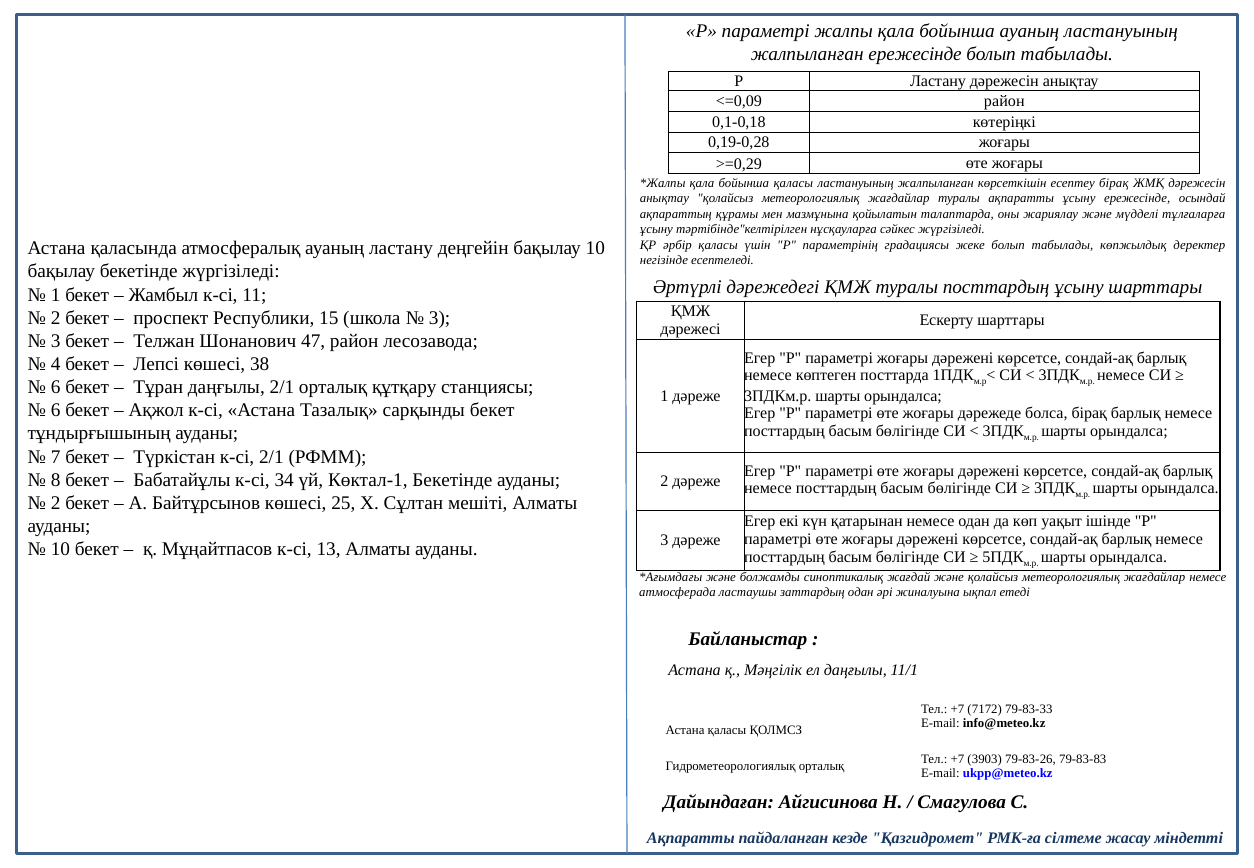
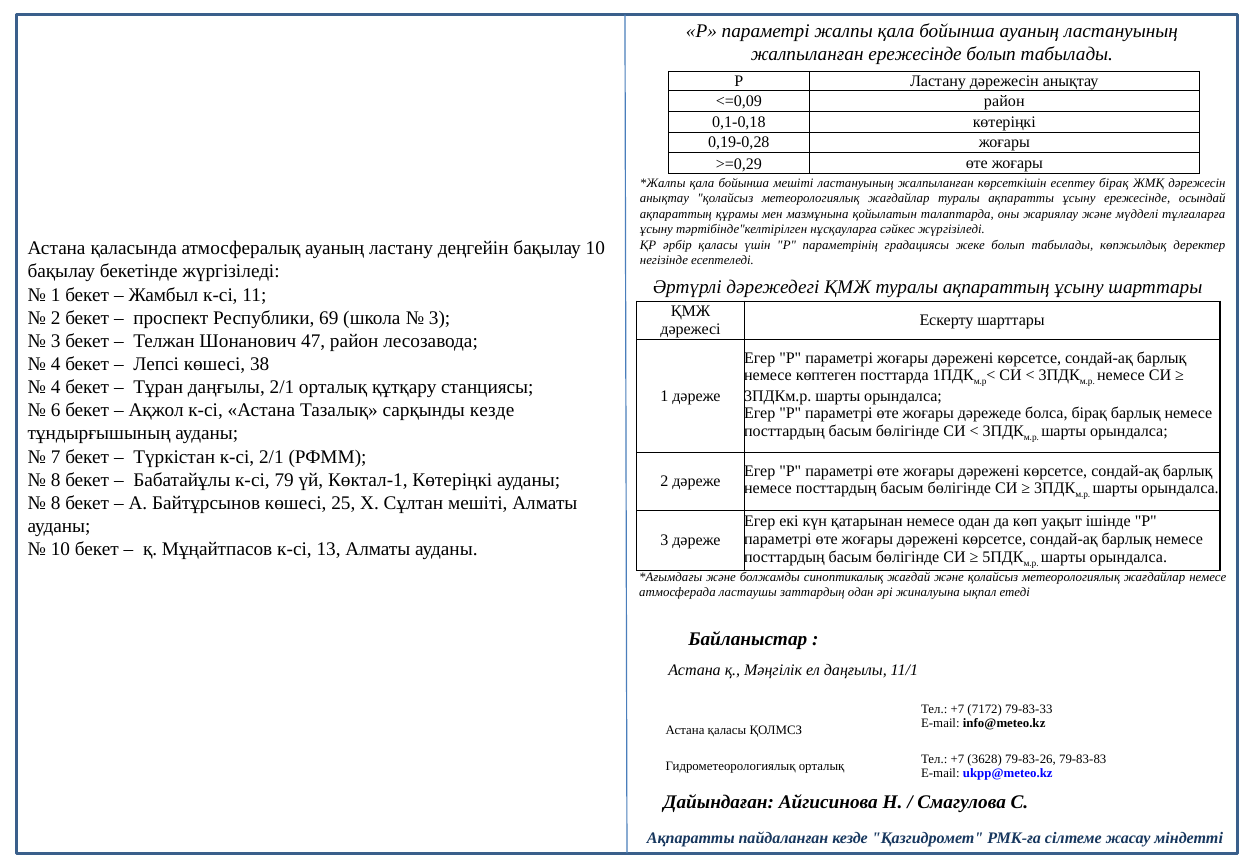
бойынша қаласы: қаласы -> мешіті (793, 183)
туралы посттардың: посттардың -> ақпараттың (996, 288)
15: 15 -> 69 (329, 318)
6: 6 -> 4 (56, 387)
сарқынды бекет: бекет -> кезде (492, 411)
34: 34 -> 79 (284, 480)
Көктал-1 Бекетінде: Бекетінде -> Көтеріңкі (452, 480)
2: 2 -> 8 (56, 503)
3903: 3903 -> 3628 (985, 759)
